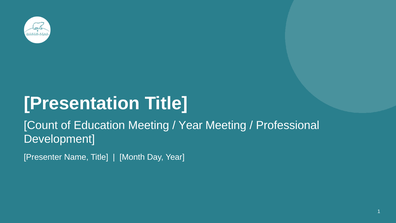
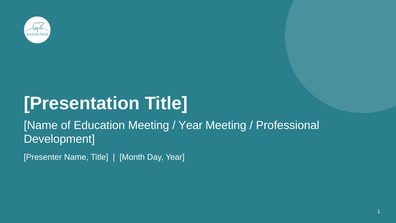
Count: Count -> Name (41, 125)
